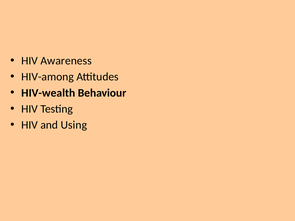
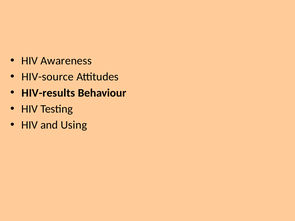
HIV-among: HIV-among -> HIV-source (48, 77)
HIV-wealth: HIV-wealth -> HIV-results (48, 93)
